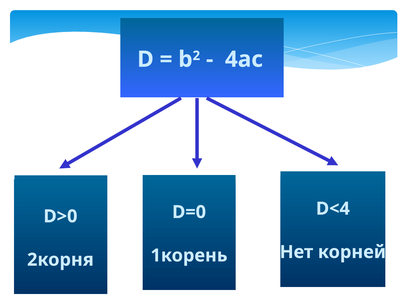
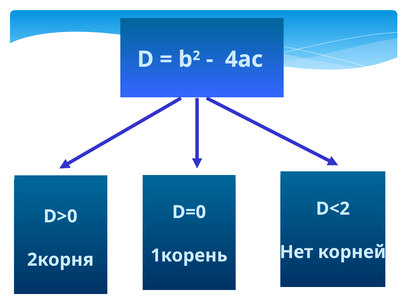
D<4: D<4 -> D<2 (333, 209)
